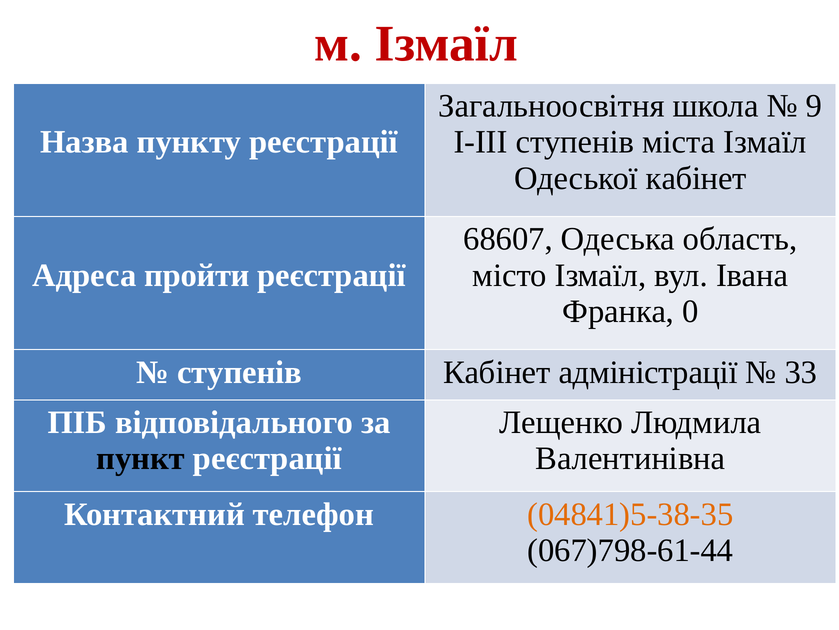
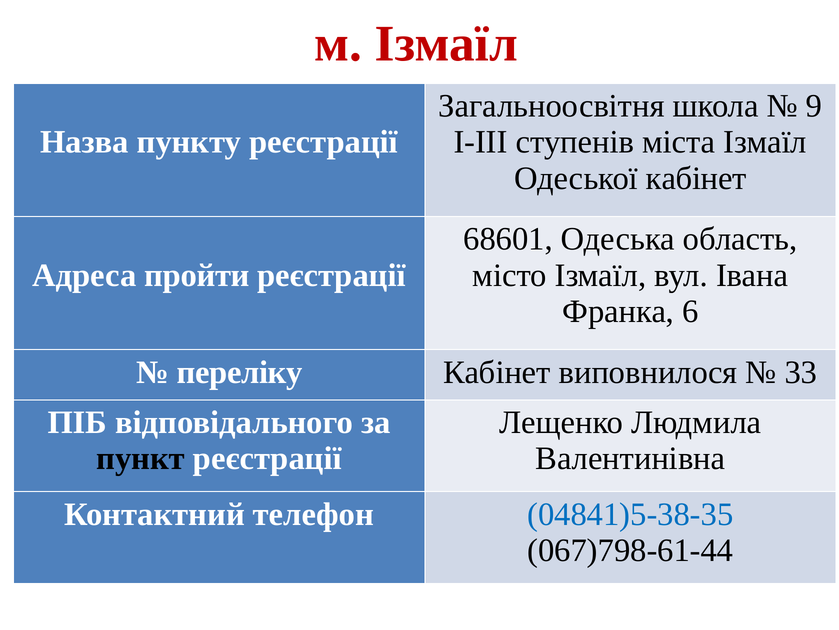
68607: 68607 -> 68601 (508, 239)
0: 0 -> 6 (690, 311)
ступенів: ступенів -> переліку (240, 372)
адміністрації: адміністрації -> виповнилося (648, 372)
04841)5-38-35 colour: orange -> blue (630, 514)
